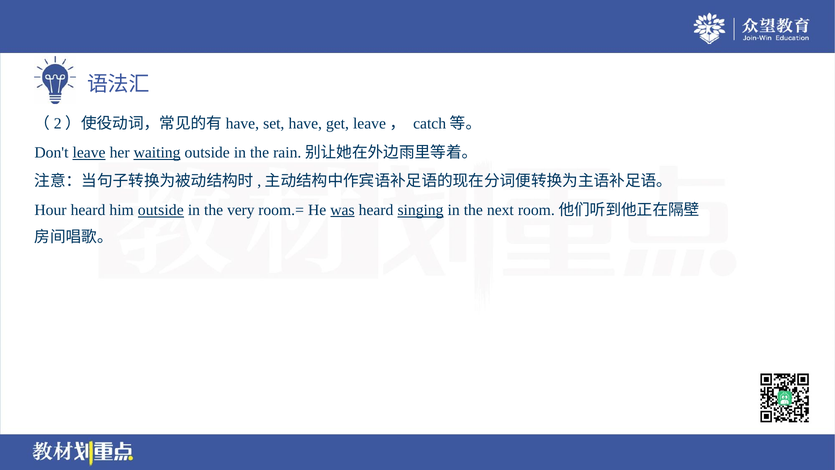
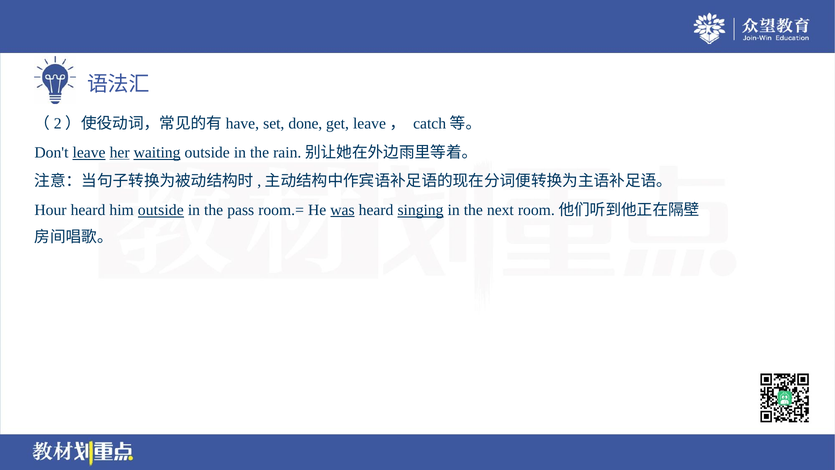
have: have -> done (305, 124)
her underline: none -> present (120, 152)
very: very -> pass (241, 210)
